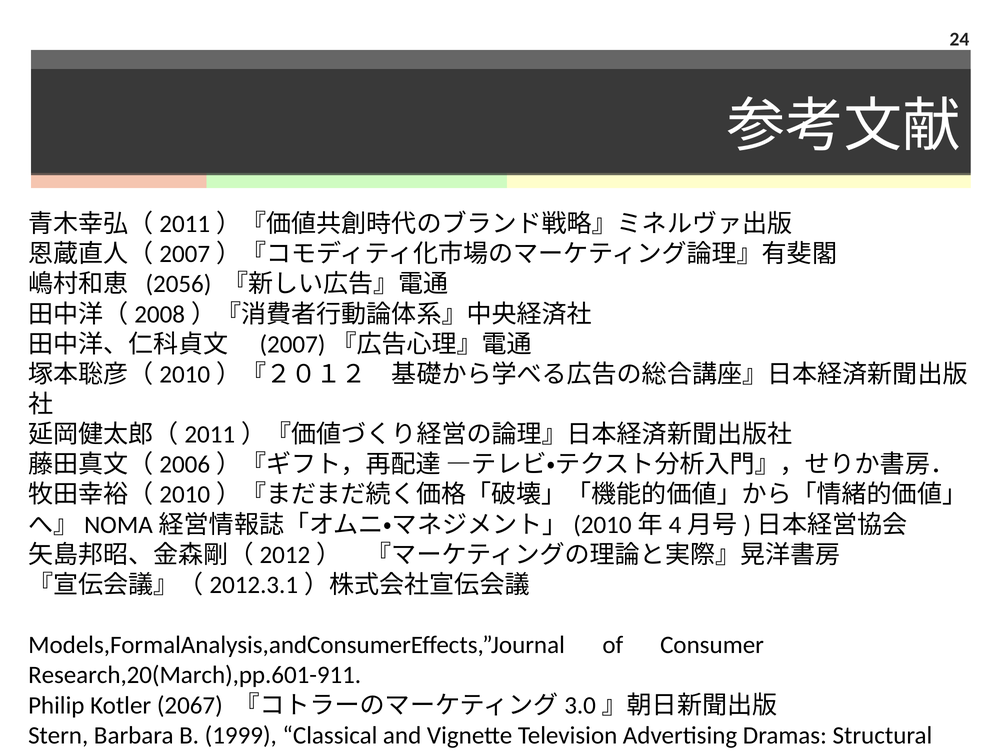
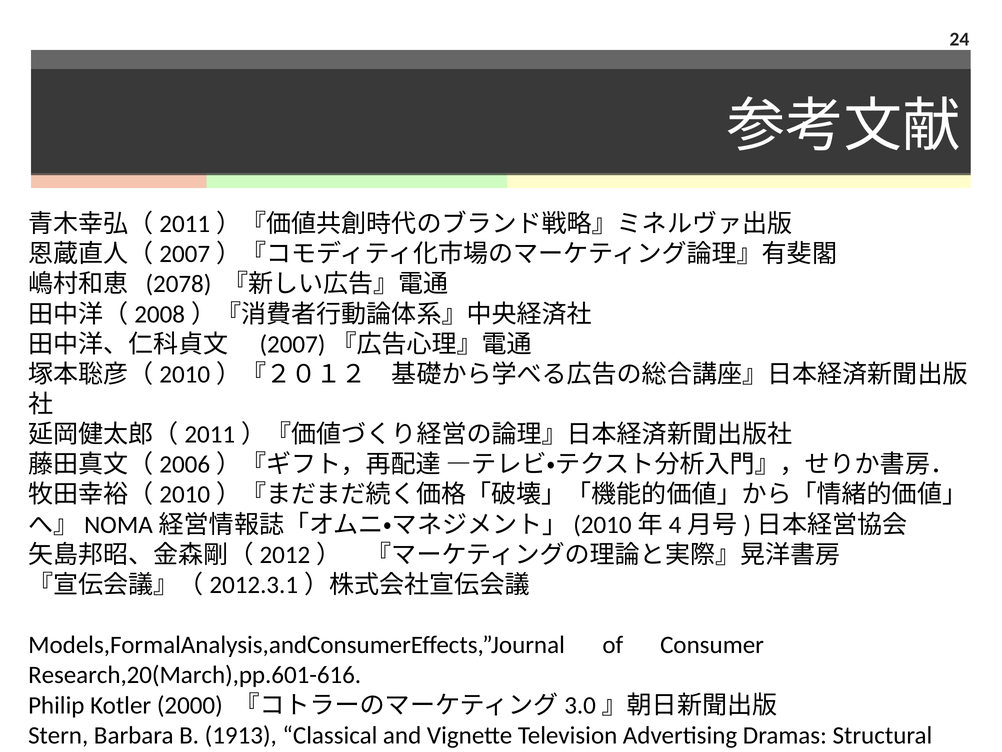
2056: 2056 -> 2078 (178, 284)
Research,20(March),pp.601-911: Research,20(March),pp.601-911 -> Research,20(March),pp.601-616 (195, 675)
2067: 2067 -> 2000 (190, 705)
1999: 1999 -> 1913 (241, 735)
